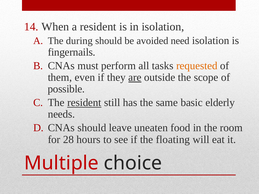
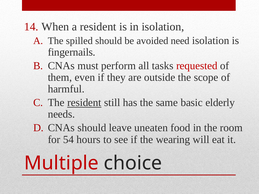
during: during -> spilled (79, 41)
requested colour: orange -> red (197, 66)
are underline: present -> none (135, 77)
possible: possible -> harmful (66, 89)
28: 28 -> 54 (68, 140)
floating: floating -> wearing (173, 140)
